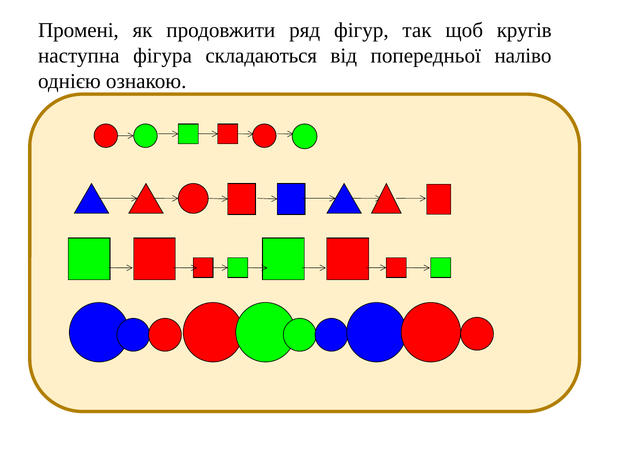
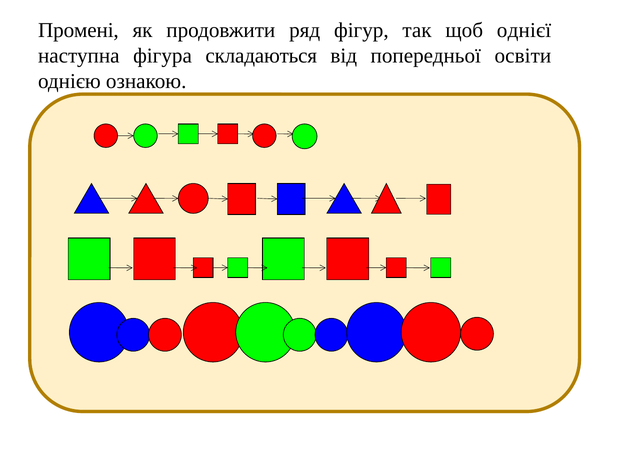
кругів: кругів -> однієї (524, 30)
наліво: наліво -> освіти (523, 56)
